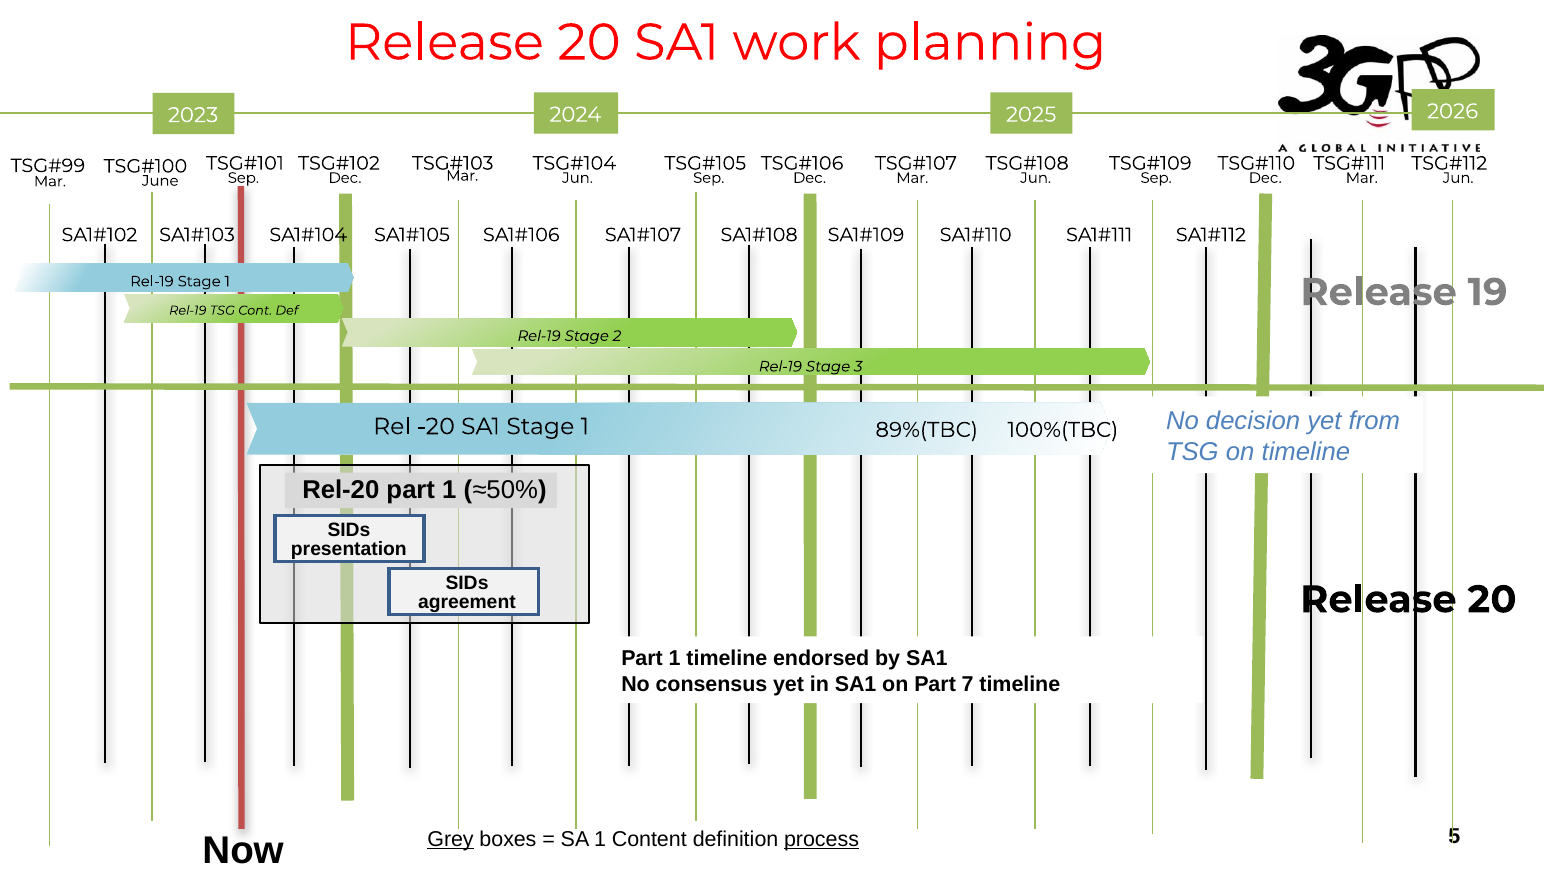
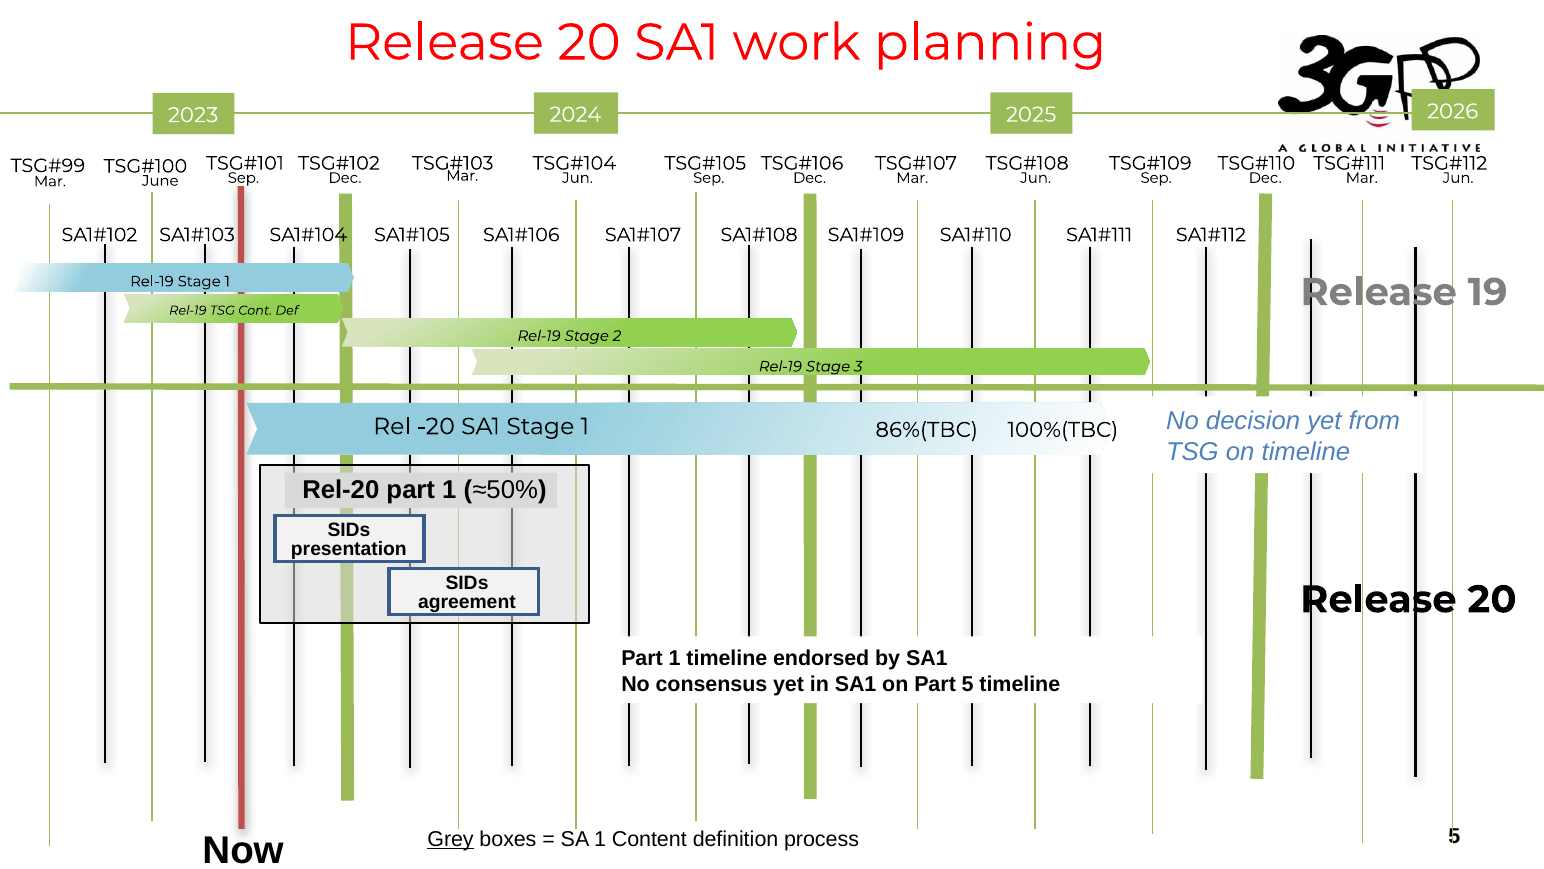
89%(TBC: 89%(TBC -> 86%(TBC (927, 430)
Part 7: 7 -> 5 (968, 684)
process underline: present -> none (822, 838)
